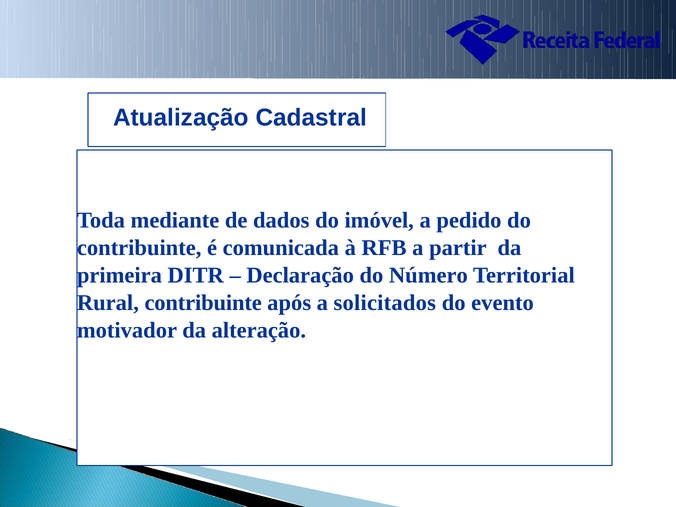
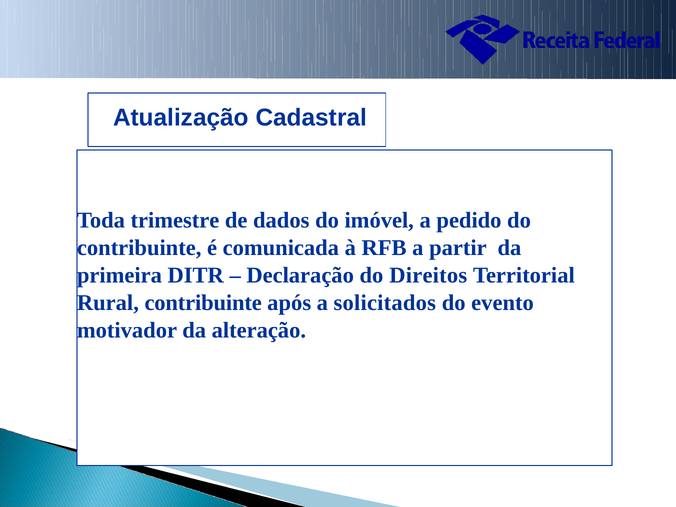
mediante: mediante -> trimestre (175, 220)
Número: Número -> Direitos (428, 275)
